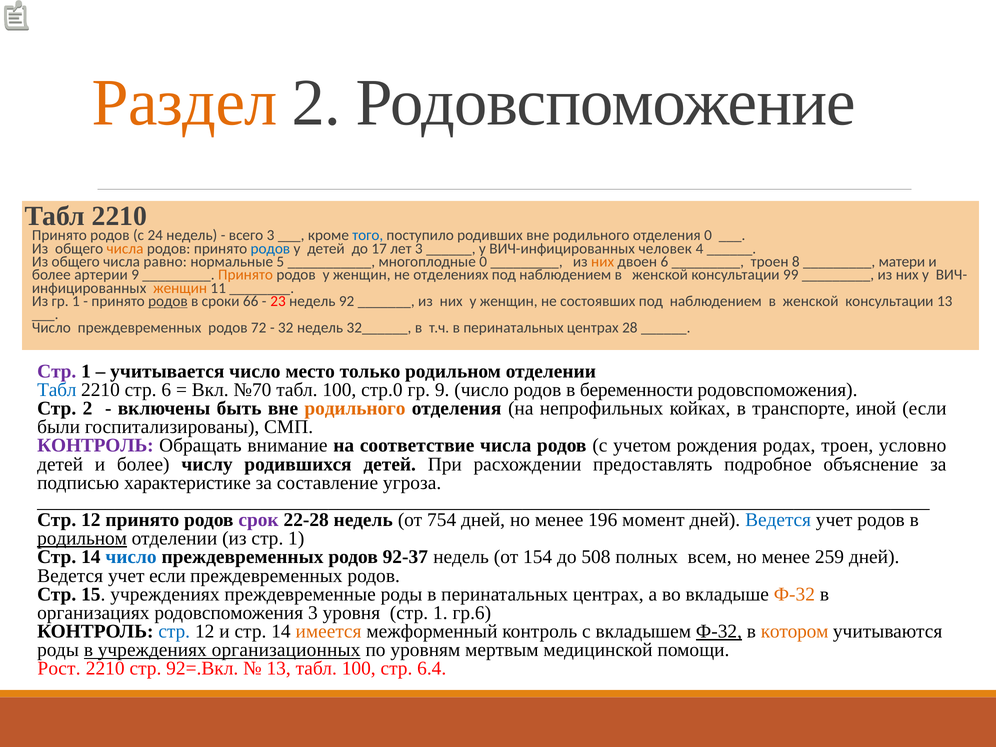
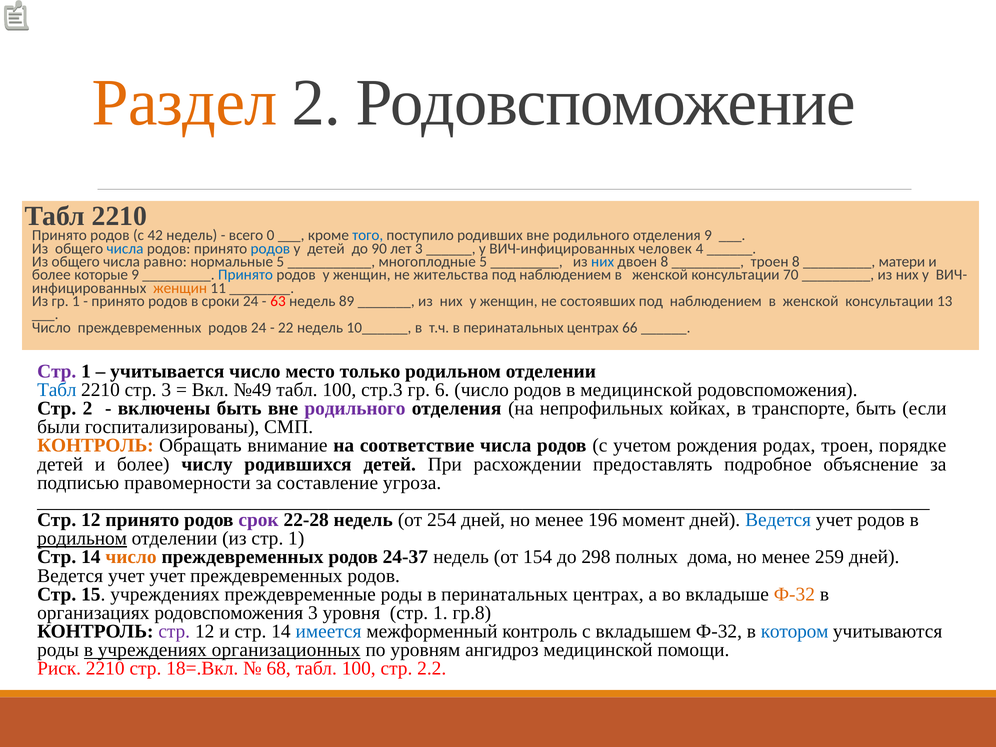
24: 24 -> 42 (155, 235)
всего 3: 3 -> 0 (271, 235)
отделения 0: 0 -> 9 (708, 235)
числа colour: orange -> blue (125, 249)
17: 17 -> 90 (379, 249)
многоплодные 0: 0 -> 5 (483, 262)
них colour: orange -> blue (603, 262)
двоен 6: 6 -> 8 (664, 262)
артерии: артерии -> которые (101, 275)
Принято colour: orange -> blue (246, 275)
отделениях: отделениях -> жительства (451, 275)
99: 99 -> 70 (791, 275)
родов underline: present -> none (168, 301)
сроки 66: 66 -> 24 (251, 301)
23: 23 -> 63 (278, 301)
92: 92 -> 89 (347, 301)
родов 72: 72 -> 24 (259, 328)
32: 32 -> 22 (286, 328)
32______: 32______ -> 10______ (379, 328)
28: 28 -> 66 (630, 328)
стр 6: 6 -> 3 (166, 390)
№70: №70 -> №49 (252, 390)
стр.0: стр.0 -> стр.3 (382, 390)
гр 9: 9 -> 6 (442, 390)
в беременности: беременности -> медицинской (636, 390)
родильного colour: orange -> purple (355, 408)
транспорте иной: иной -> быть (876, 408)
КОНТРОЛЬ colour: purple -> orange (95, 446)
условно: условно -> порядке (913, 446)
характеристике: характеристике -> правомерности (187, 483)
754: 754 -> 254 (442, 520)
число colour: blue -> orange (131, 557)
92-37: 92-37 -> 24-37 (405, 557)
508: 508 -> 298 (596, 557)
всем: всем -> дома (710, 557)
учет если: если -> учет (167, 576)
гр.6: гр.6 -> гр.8 (472, 613)
стр colour: blue -> purple (174, 631)
имеется colour: orange -> blue (329, 631)
Ф-32 underline: present -> none (719, 631)
котором colour: orange -> blue (795, 631)
мертвым: мертвым -> ангидроз (502, 650)
Рост: Рост -> Риск (59, 669)
92=.Вкл: 92=.Вкл -> 18=.Вкл (202, 669)
13: 13 -> 68 (279, 669)
6.4: 6.4 -> 2.2 (432, 669)
